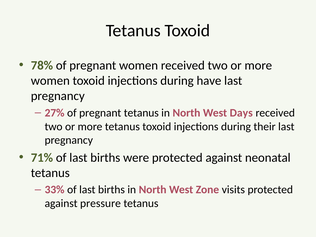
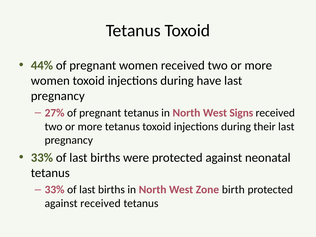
78%: 78% -> 44% (42, 65)
Days: Days -> Signs (241, 113)
71%: 71% -> 33% (42, 158)
visits: visits -> birth (233, 190)
against pressure: pressure -> received (100, 203)
